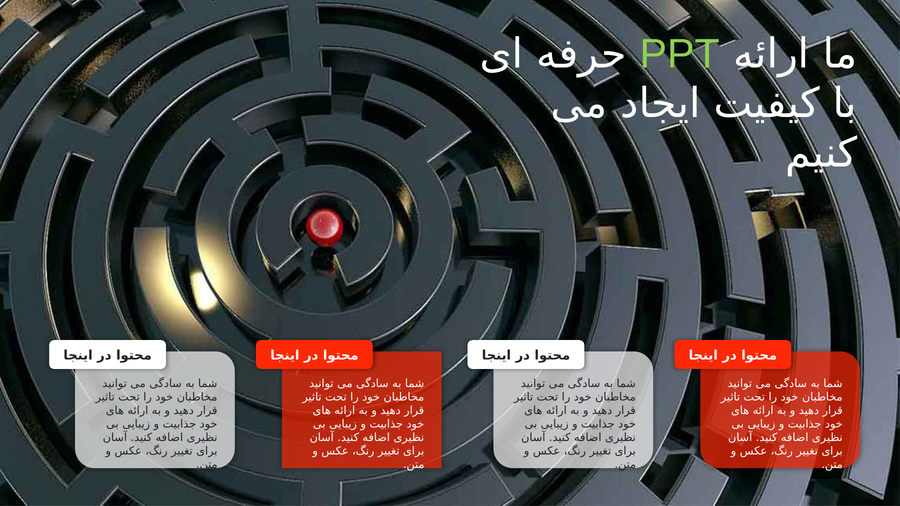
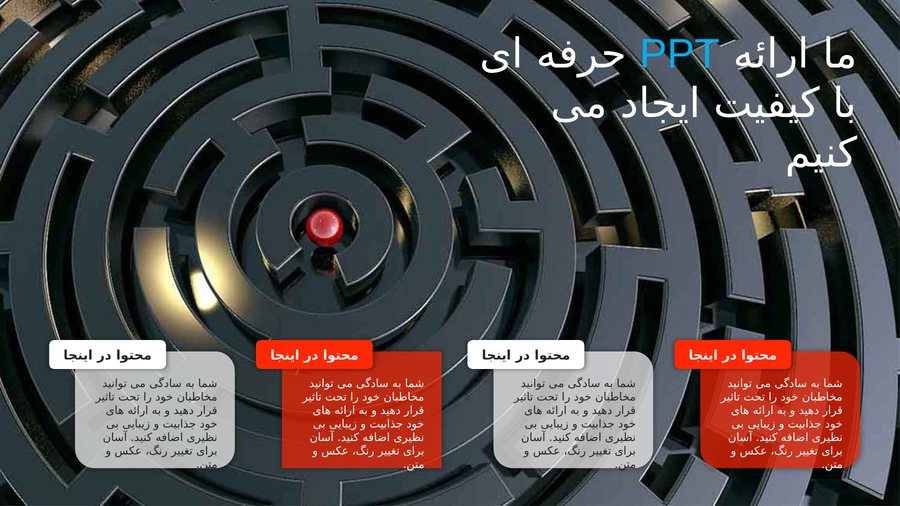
PPT colour: light green -> light blue (680, 54)
